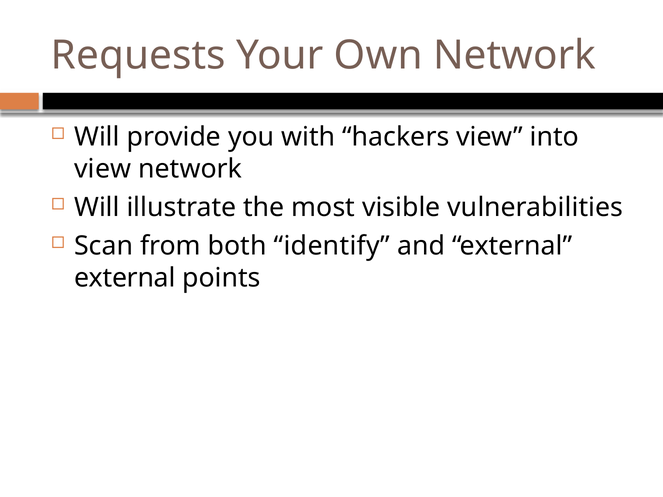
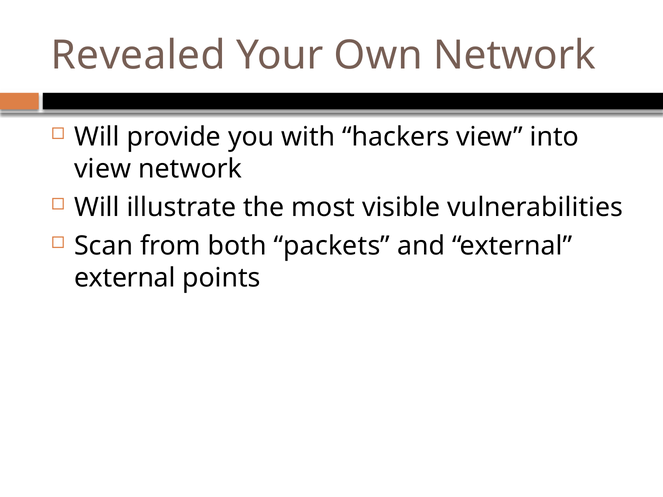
Requests: Requests -> Revealed (138, 55)
identify: identify -> packets (332, 246)
